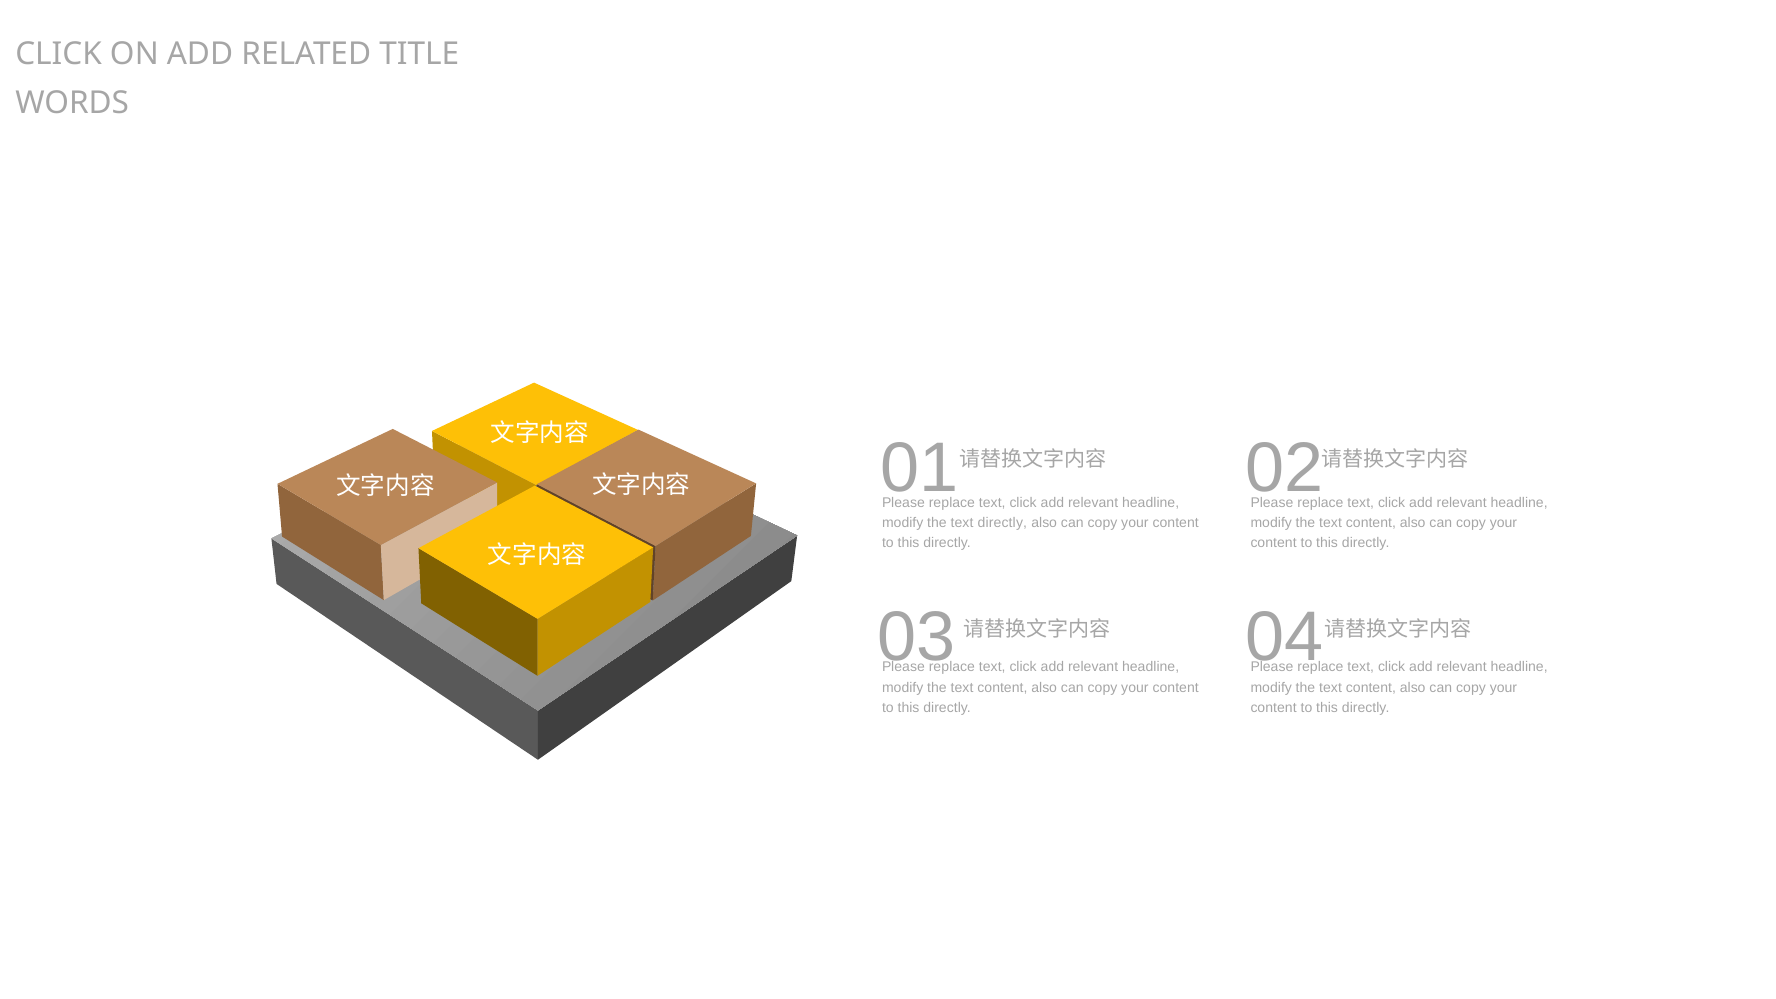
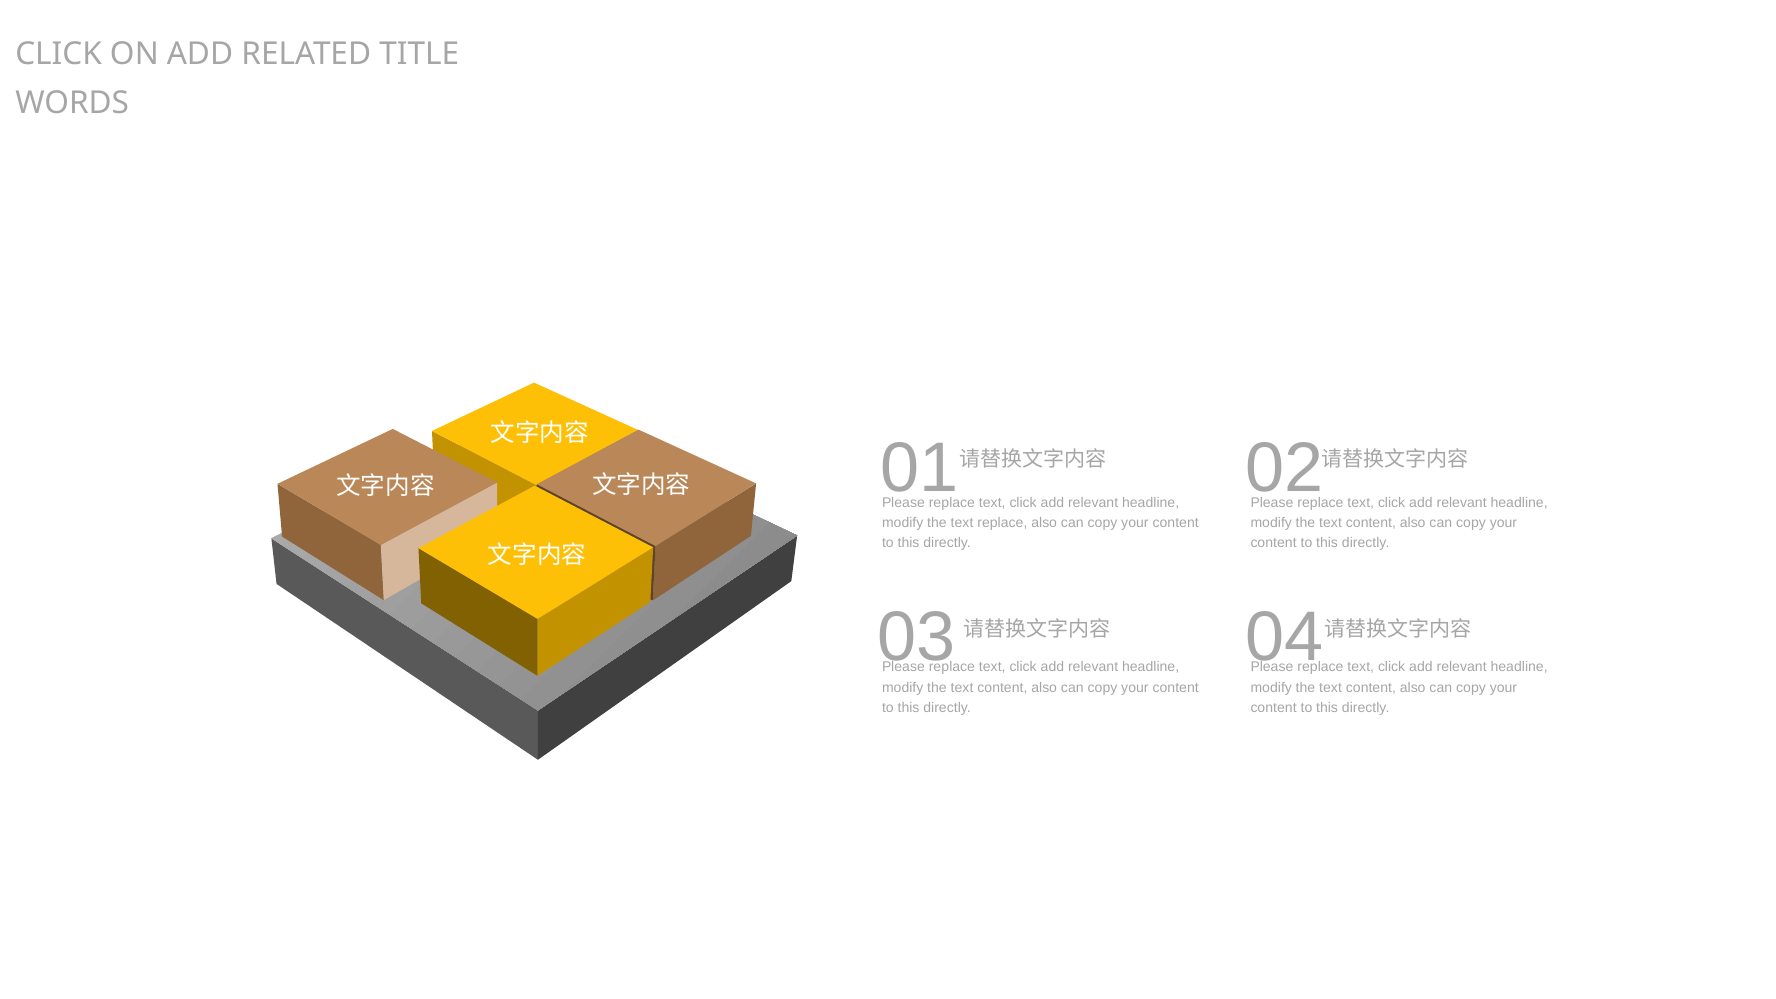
text directly: directly -> replace (1002, 523)
